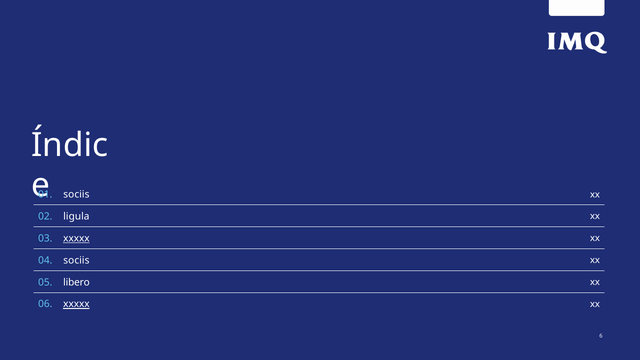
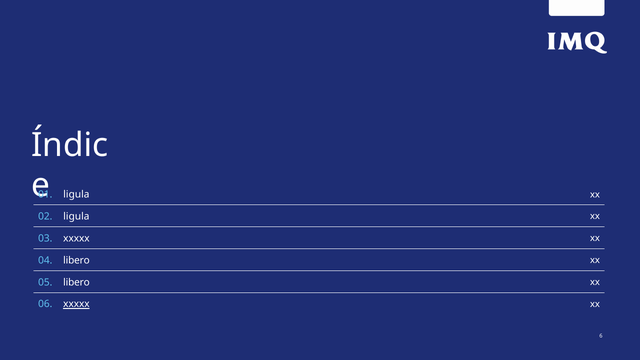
sociis: sociis -> ligula (76, 194)
xxxxx underline: present -> none (76, 238)
04 sociis: sociis -> libero (76, 260)
